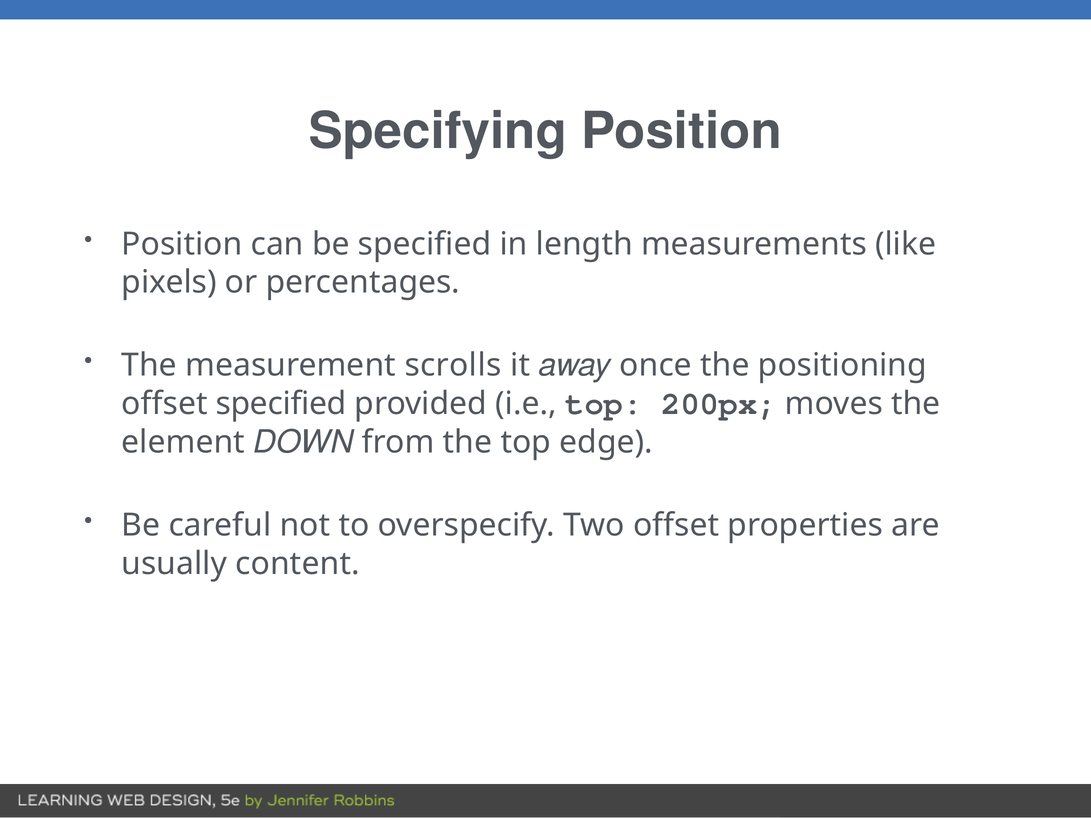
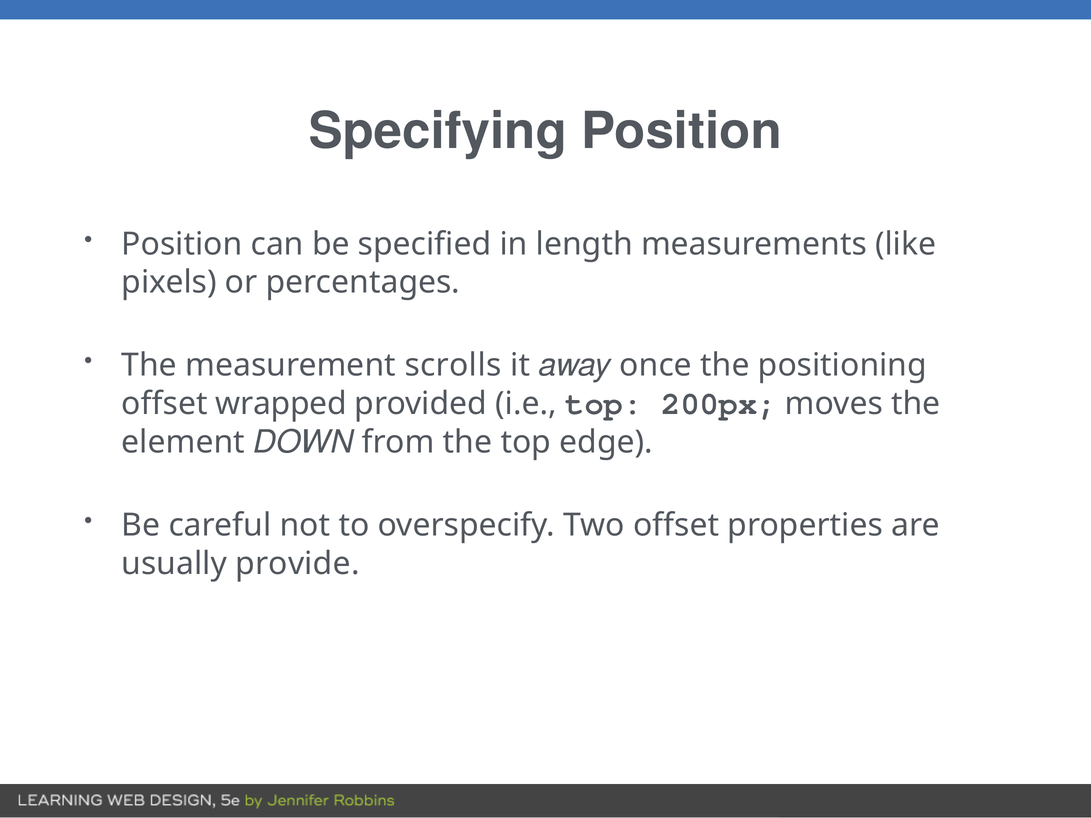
offset specified: specified -> wrapped (281, 404)
content: content -> provide (297, 564)
